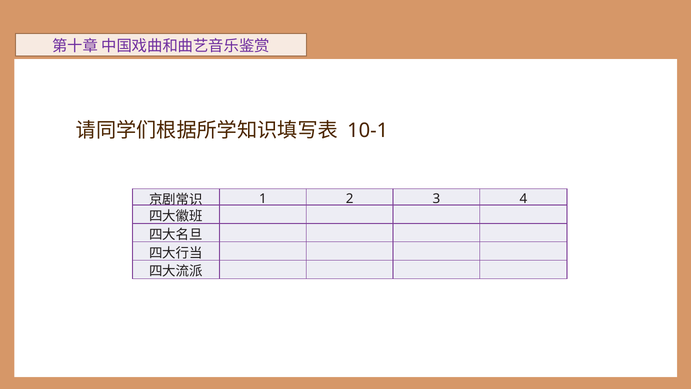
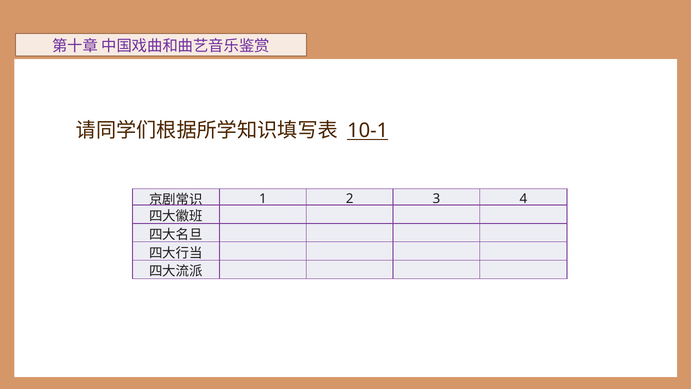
10-1 underline: none -> present (368, 131)
